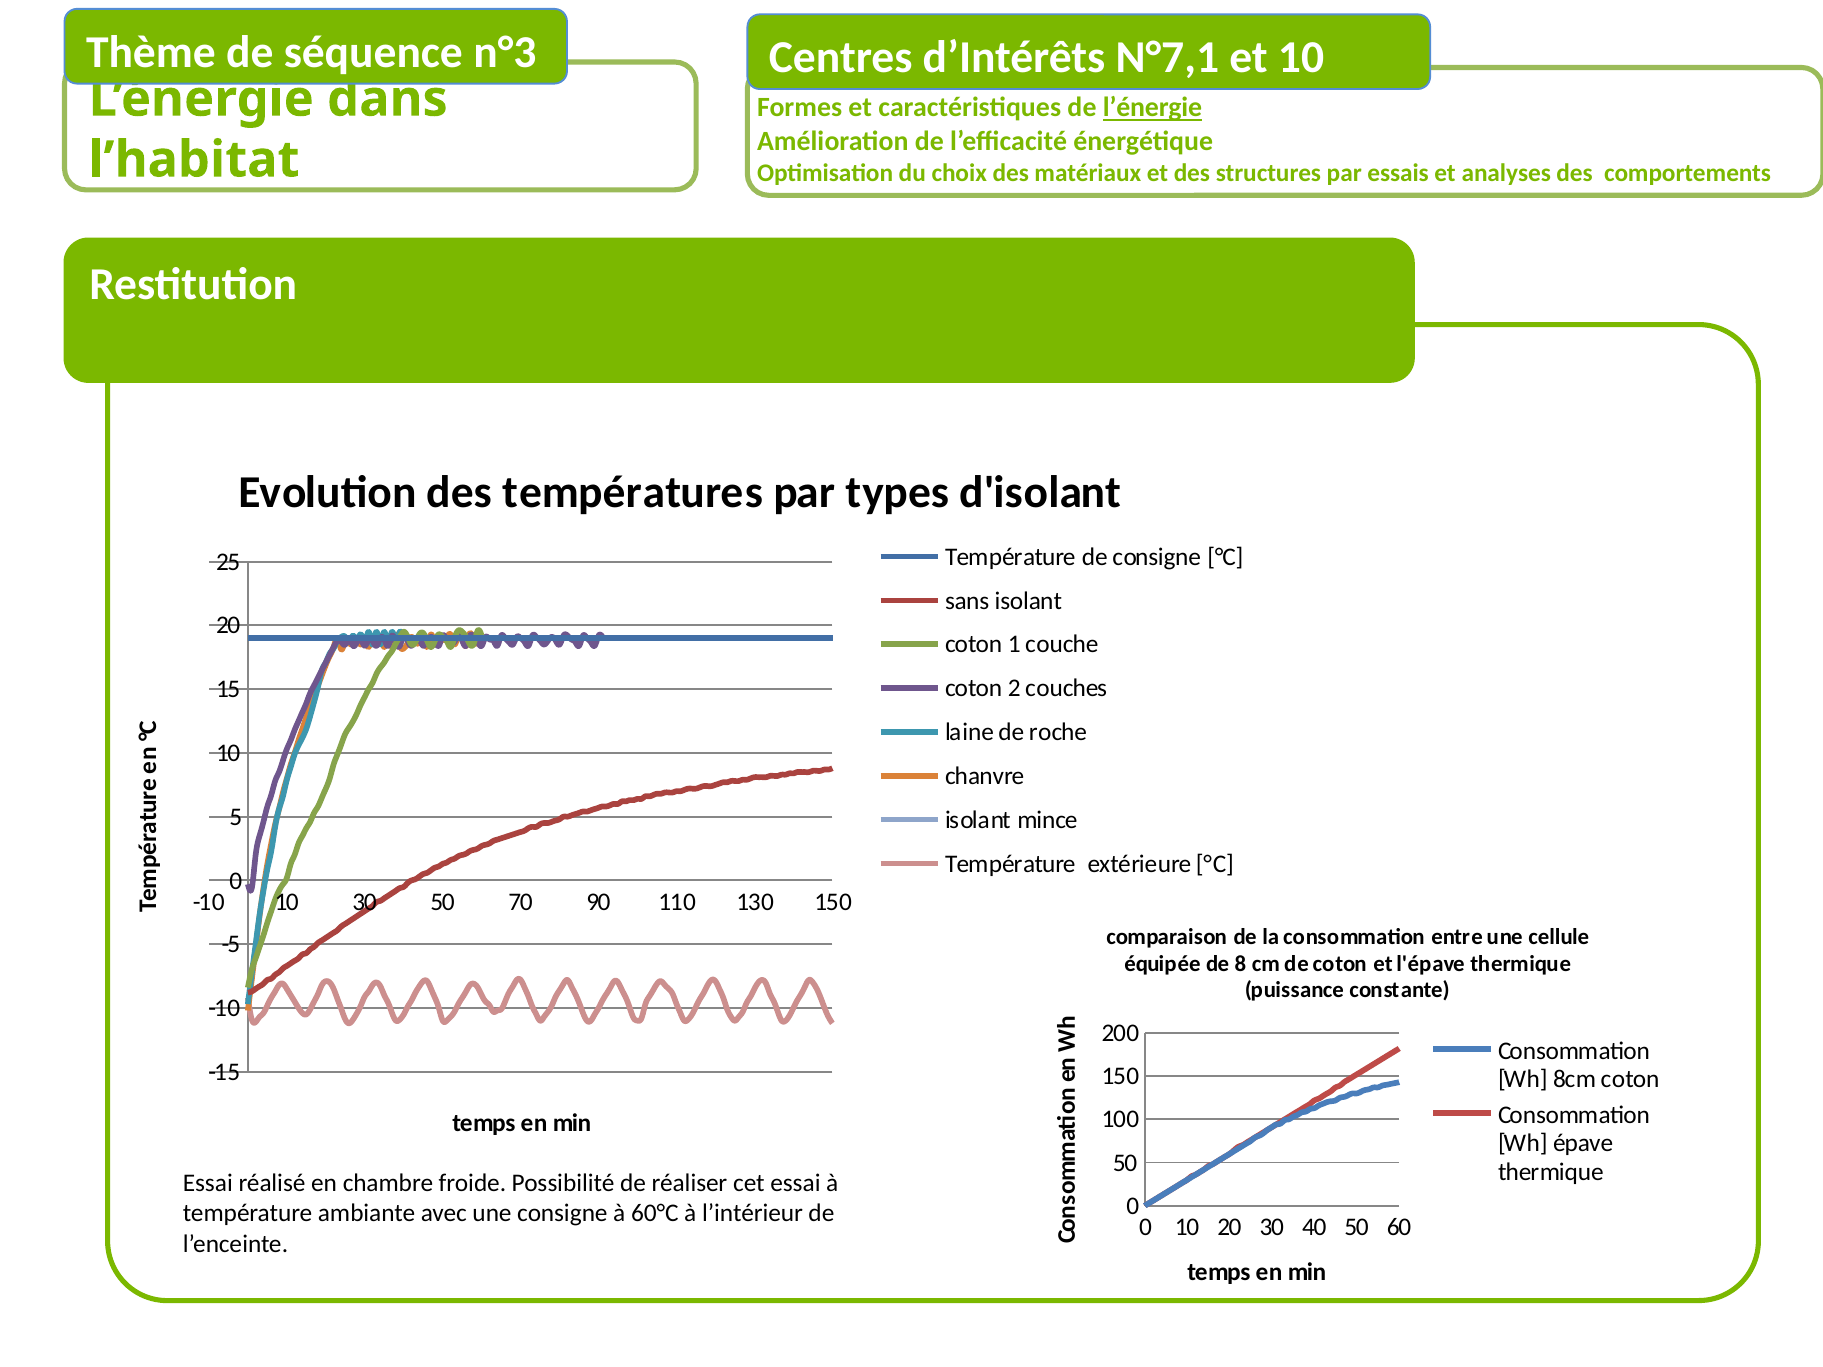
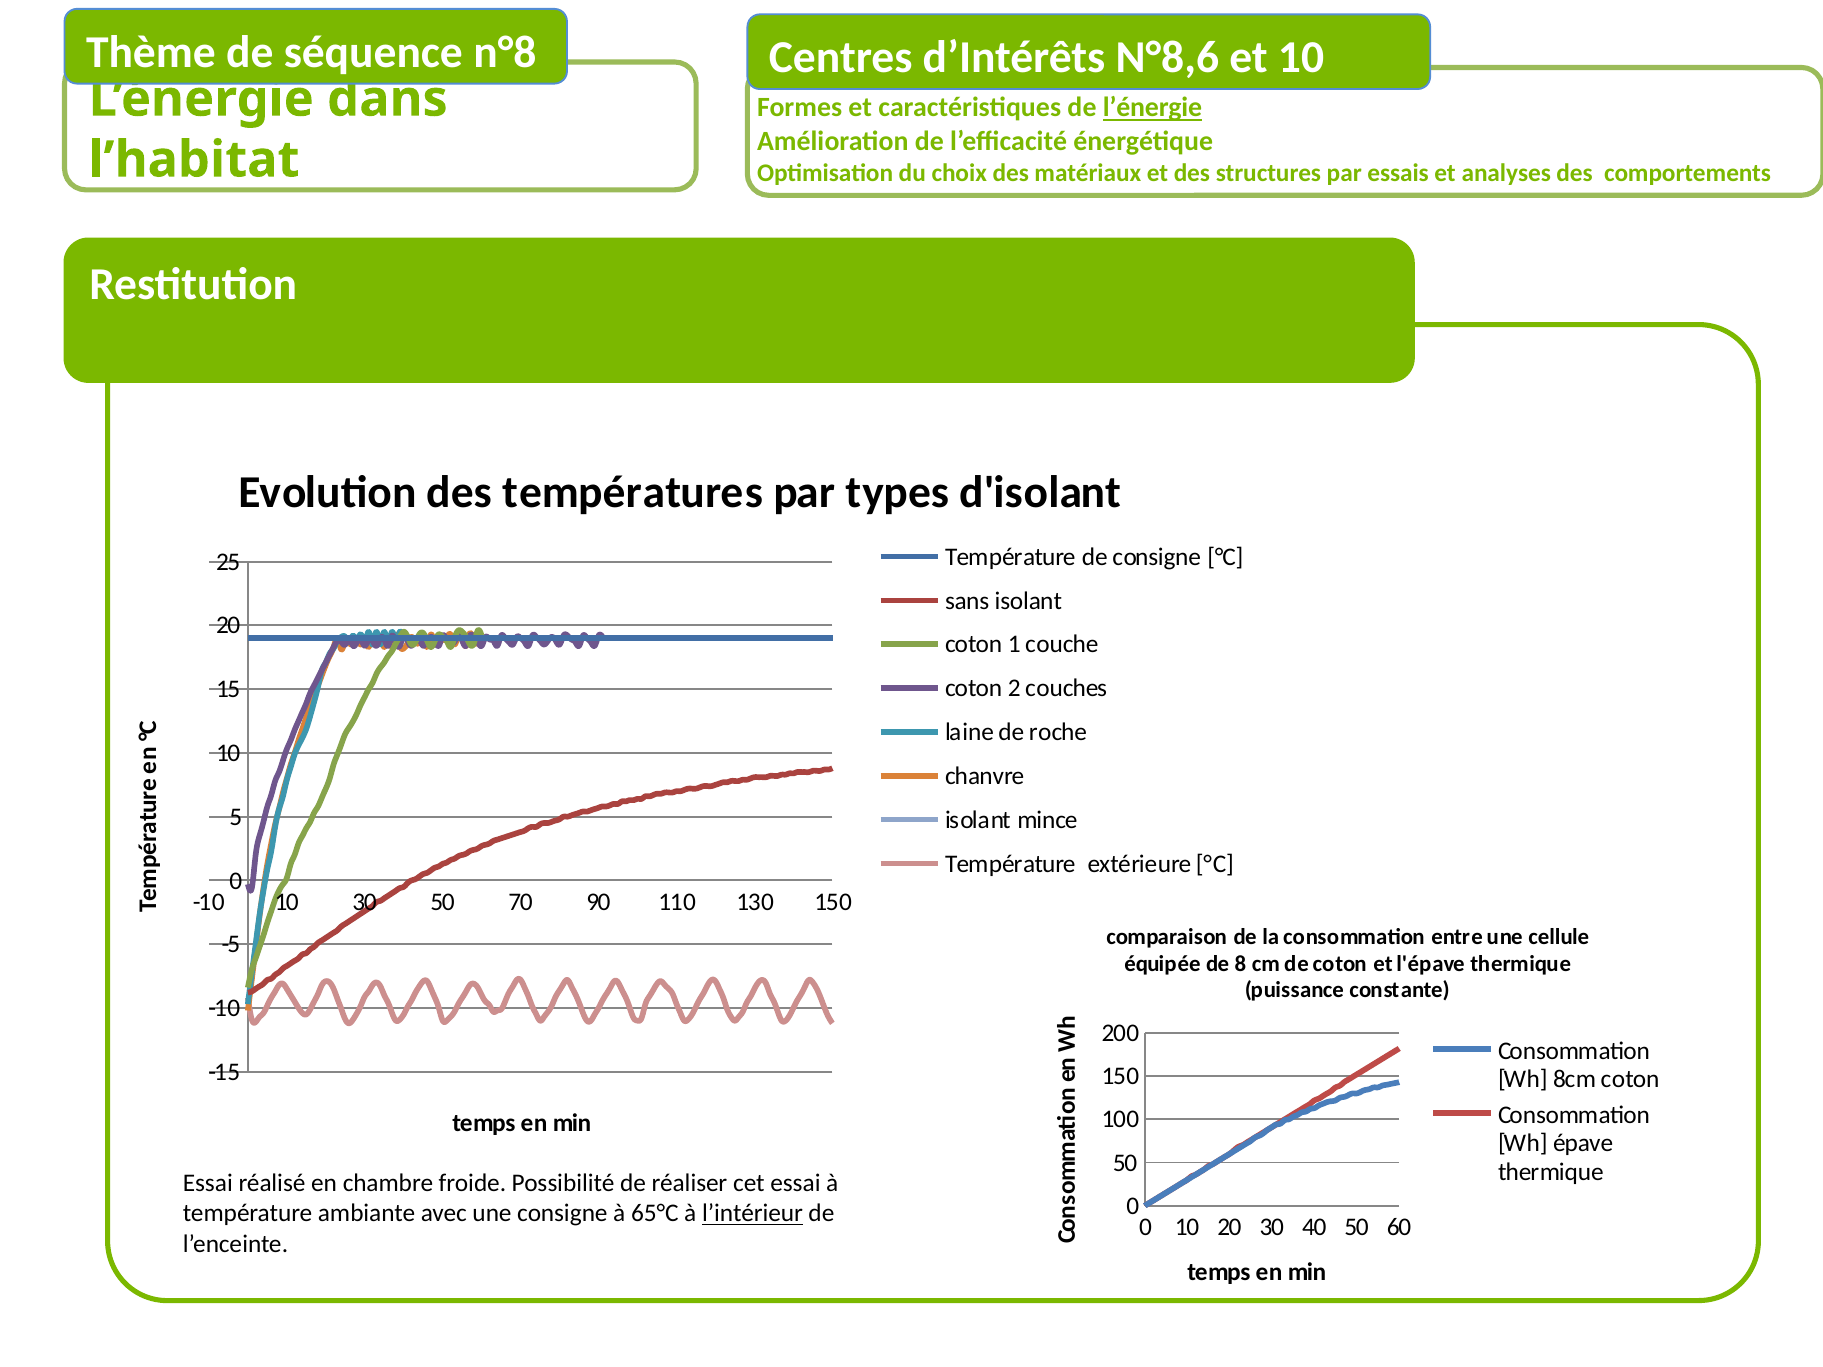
n°3: n°3 -> n°8 (505, 52)
N°7,1: N°7,1 -> N°8,6 (1167, 57)
60°C: 60°C -> 65°C (655, 1214)
l’intérieur underline: none -> present (753, 1214)
